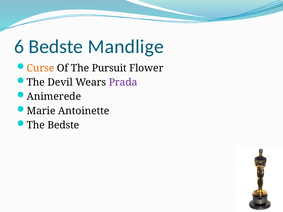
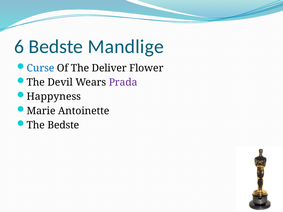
Curse colour: orange -> blue (40, 68)
Pursuit: Pursuit -> Deliver (109, 68)
Animerede: Animerede -> Happyness (54, 97)
